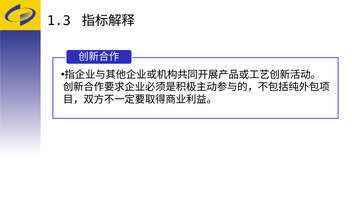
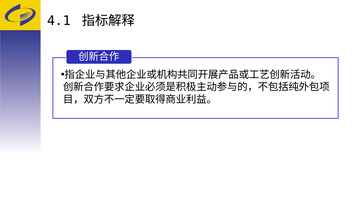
1.3: 1.3 -> 4.1 (59, 21)
